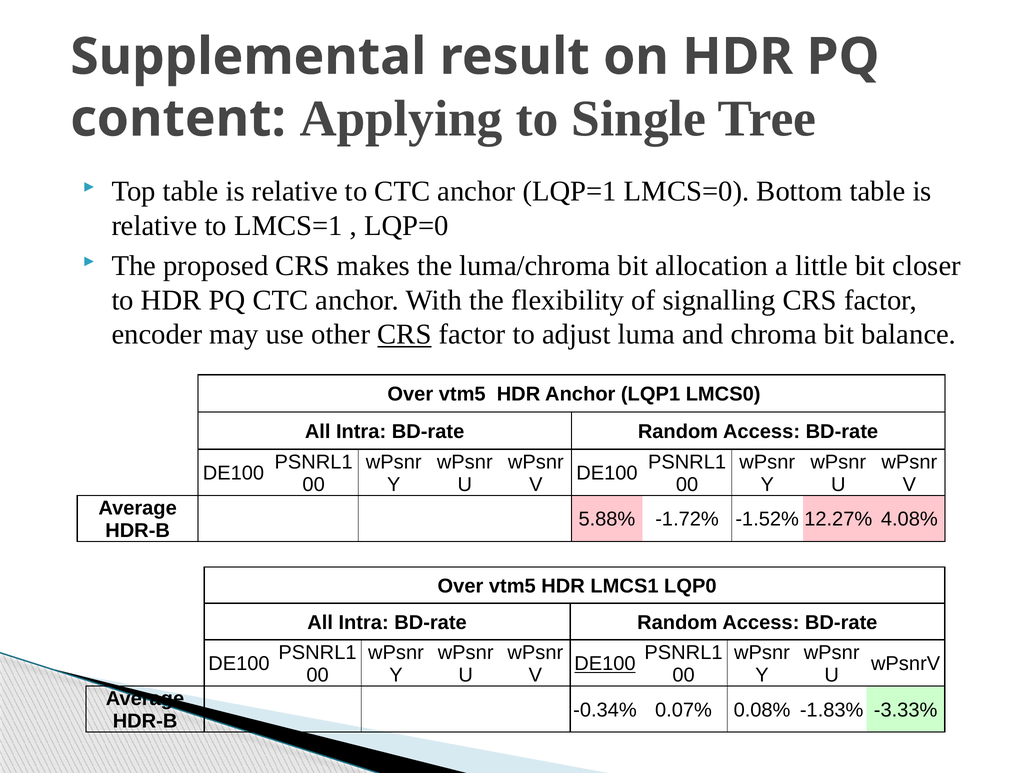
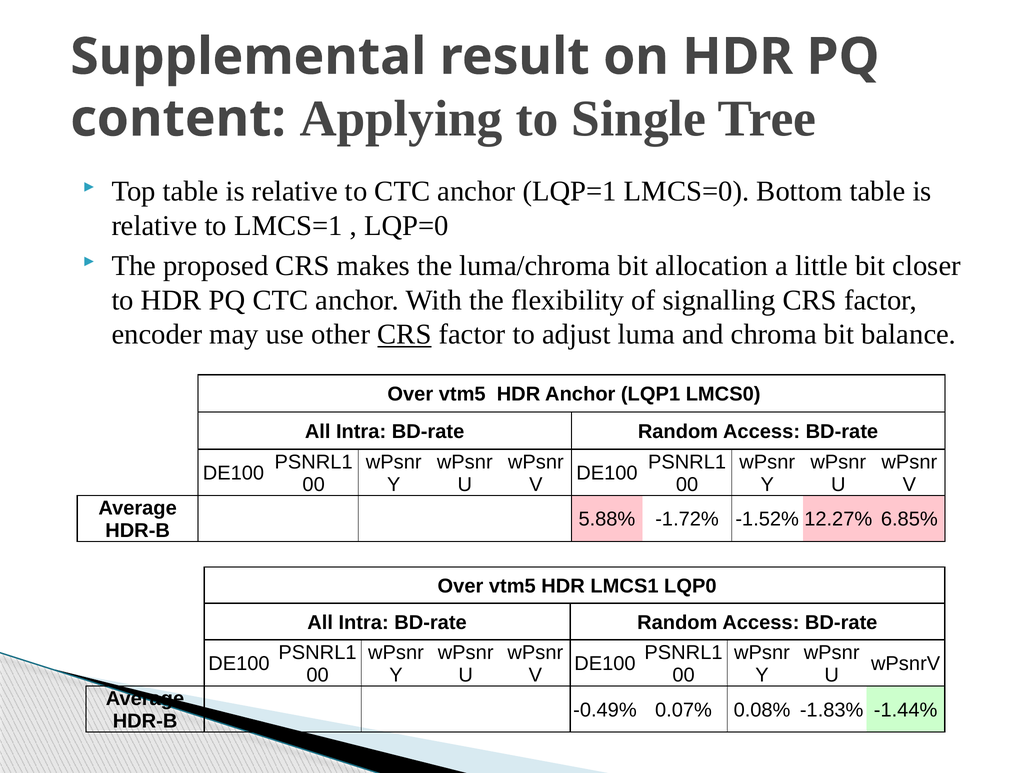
4.08%: 4.08% -> 6.85% (909, 520)
DE100 underline: present -> none (605, 664)
-0.34%: -0.34% -> -0.49% (605, 710)
-3.33%: -3.33% -> -1.44% (906, 710)
